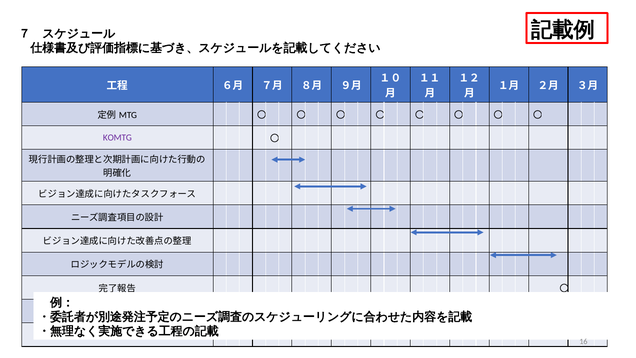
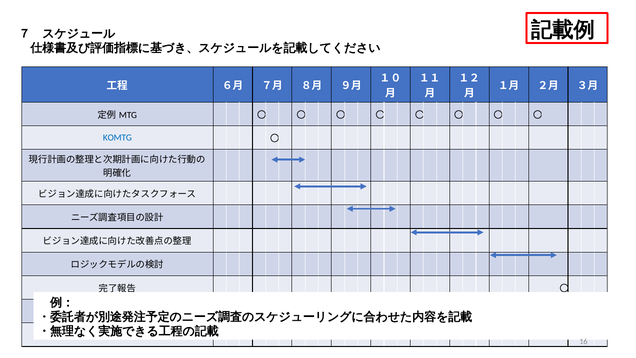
KOMTG colour: purple -> blue (117, 138)
